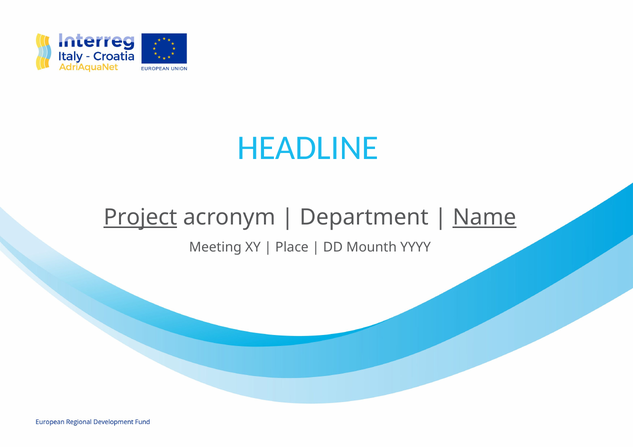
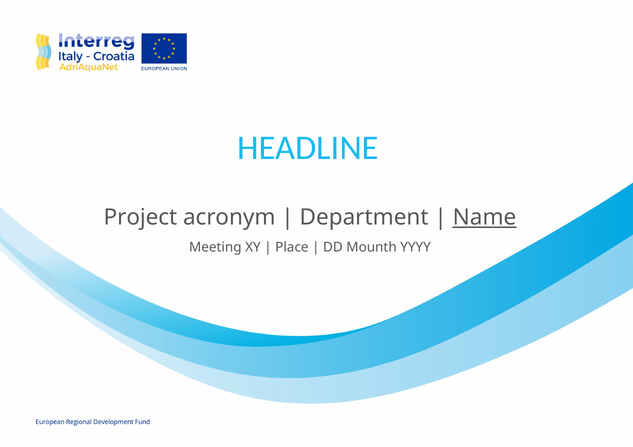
Project underline: present -> none (140, 218)
